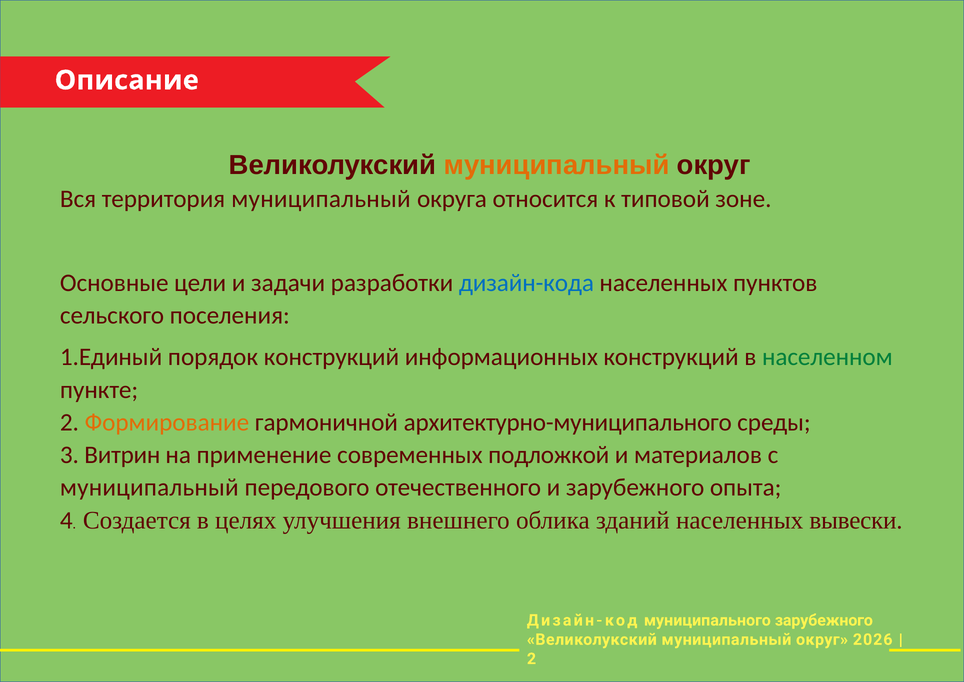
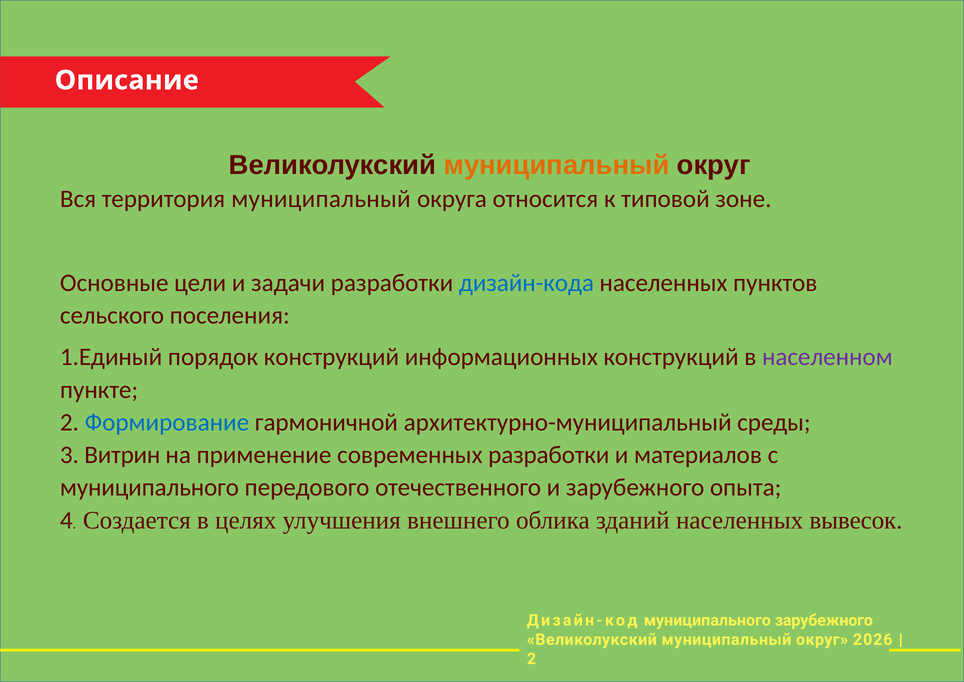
населенном colour: green -> purple (827, 357)
Формирование colour: orange -> blue (167, 422)
архитектурно-муниципального: архитектурно-муниципального -> архитектурно-муниципальный (568, 422)
современных подложкой: подложкой -> разработки (549, 455)
муниципальный: муниципальный -> муниципального (149, 487)
вывески: вывески -> вывесок (856, 520)
